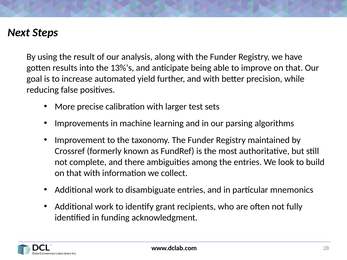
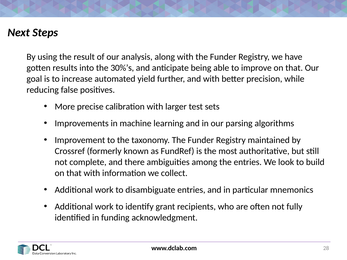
13%’s: 13%’s -> 30%’s (122, 68)
